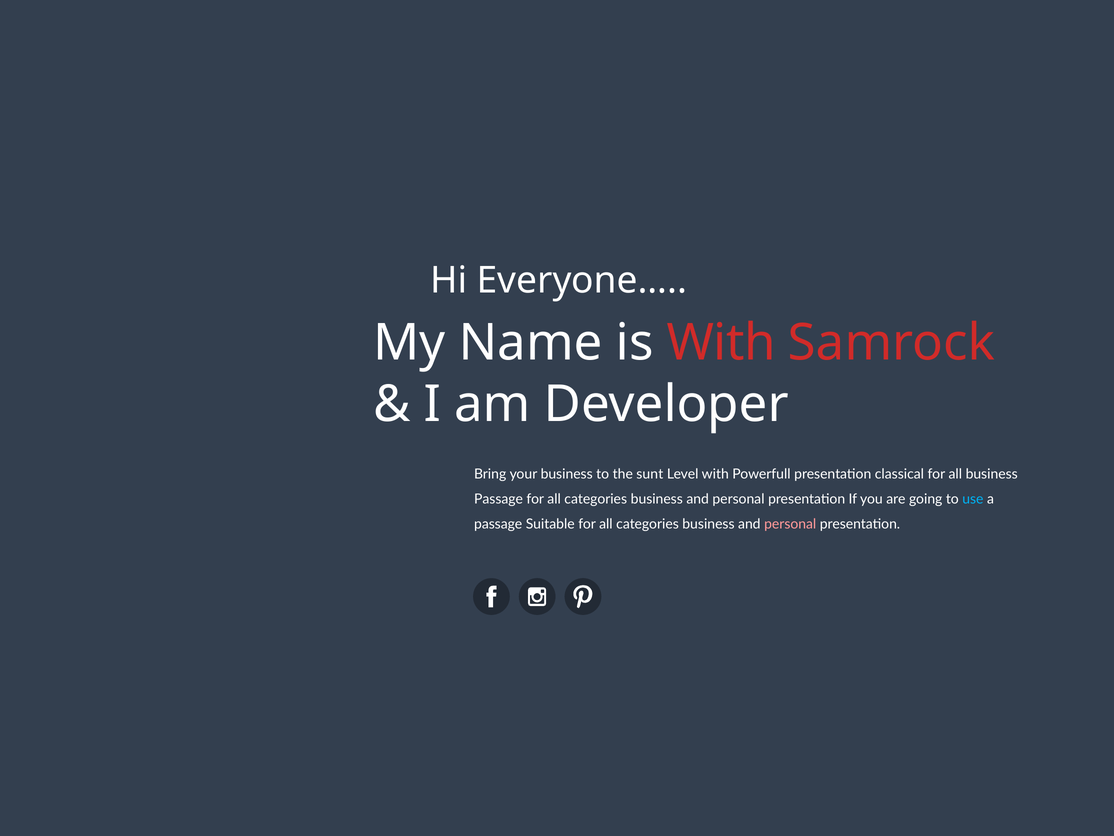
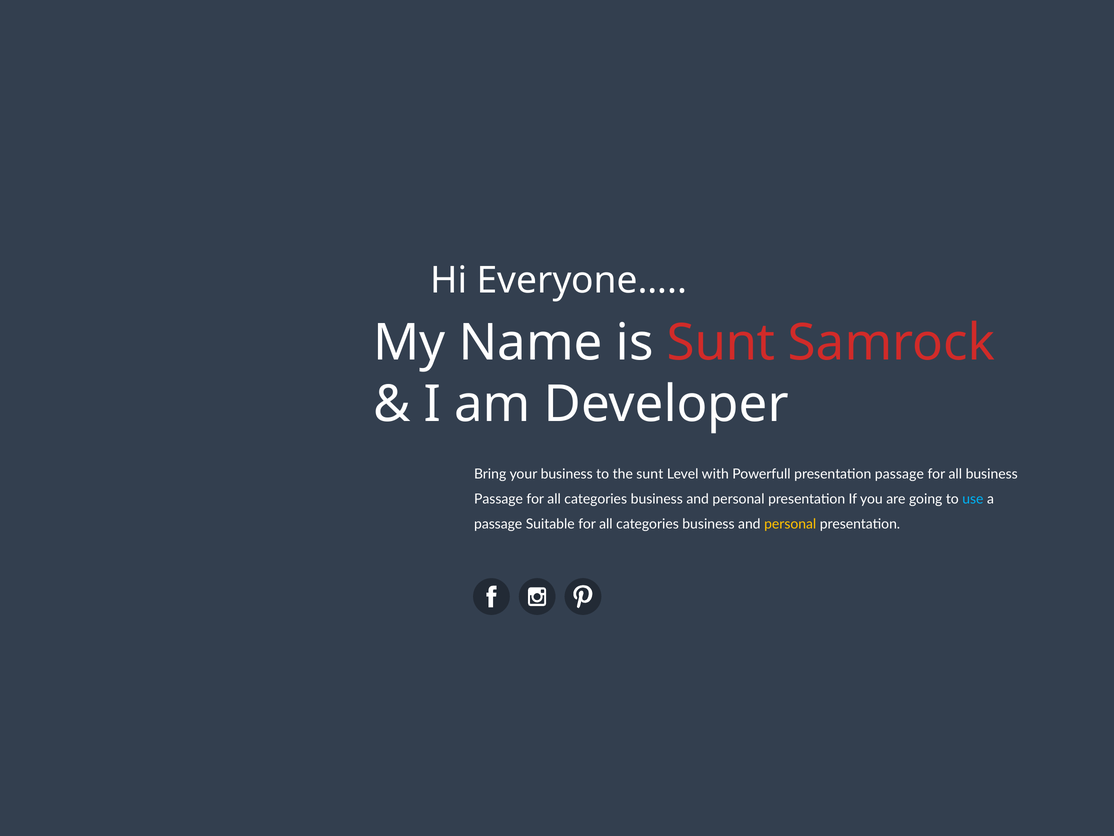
is With: With -> Sunt (721, 343)
presentation classical: classical -> passage (899, 474)
personal colour: pink -> yellow (790, 524)
